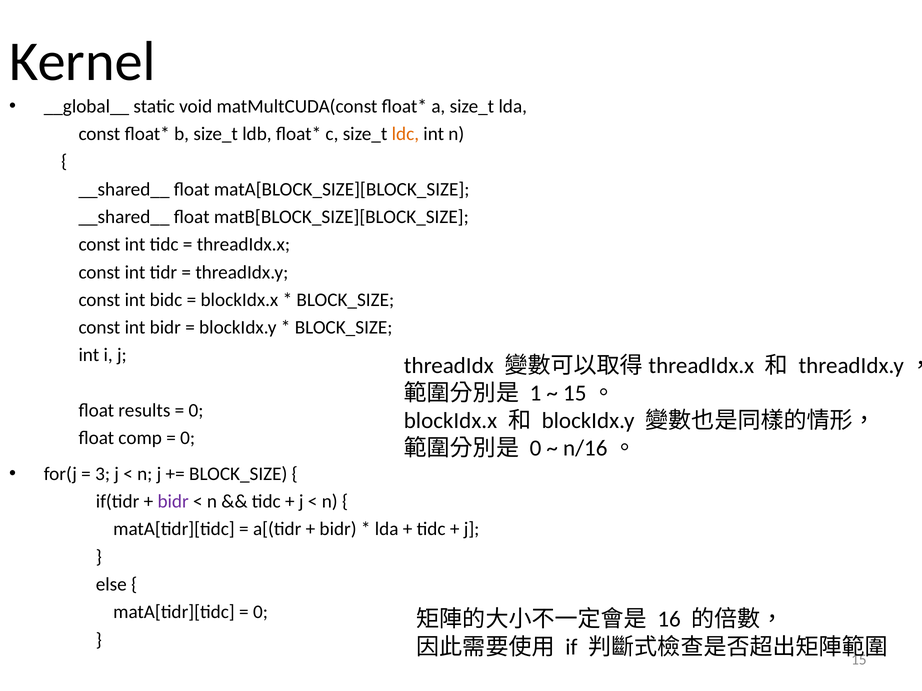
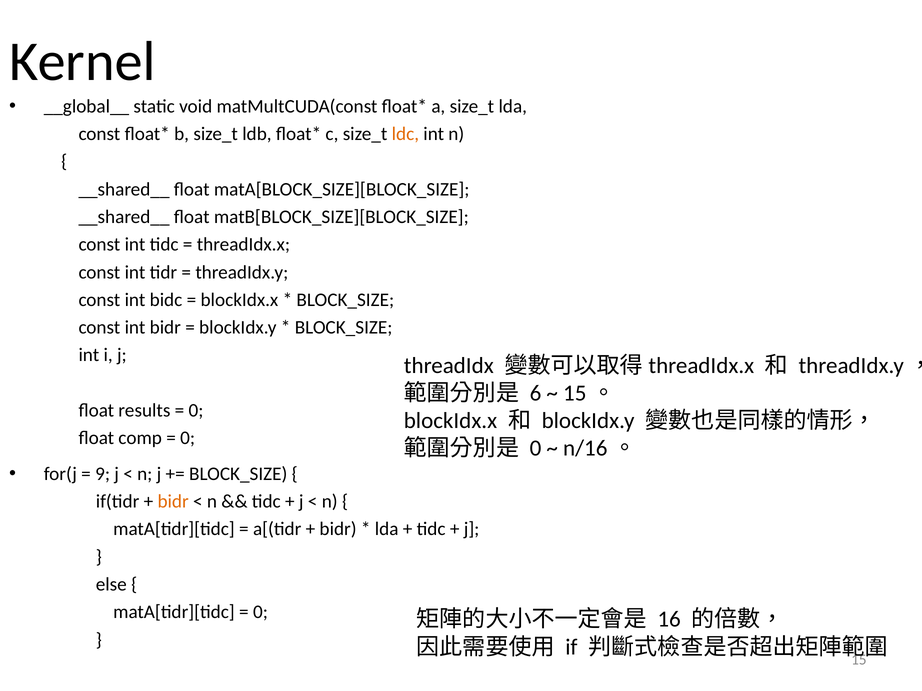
1: 1 -> 6 (536, 393)
3: 3 -> 9 (103, 474)
bidr colour: purple -> orange (173, 502)
